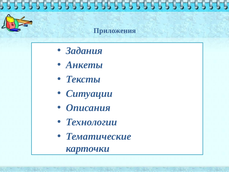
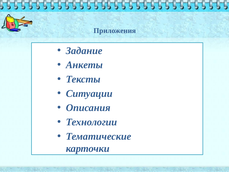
Задания: Задания -> Задание (84, 51)
